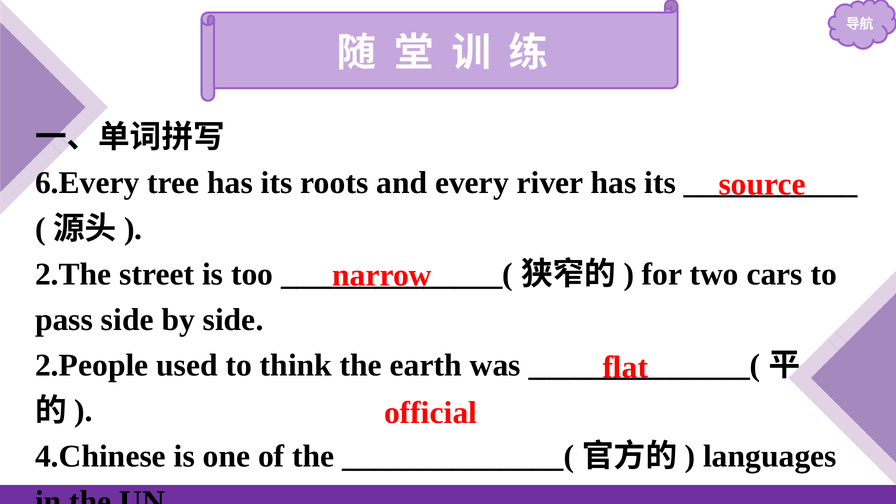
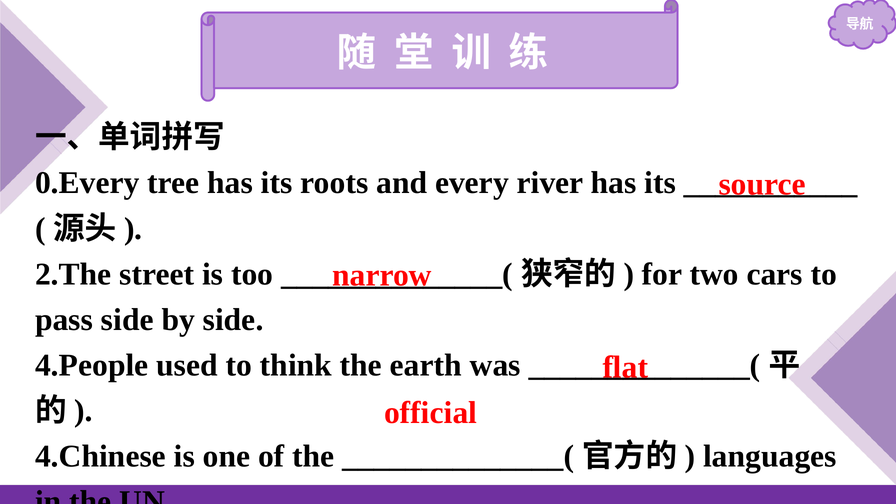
6.Every: 6.Every -> 0.Every (87, 183)
2.People: 2.People -> 4.People (92, 365)
